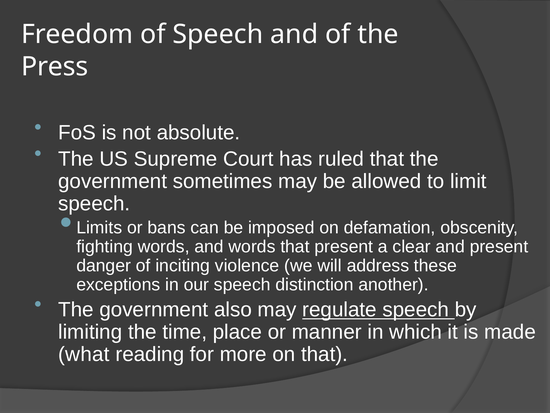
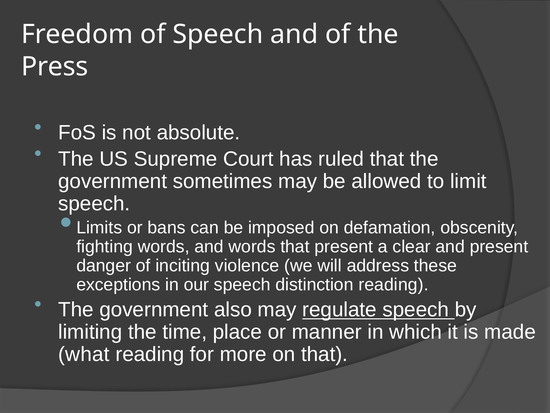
distinction another: another -> reading (393, 284)
